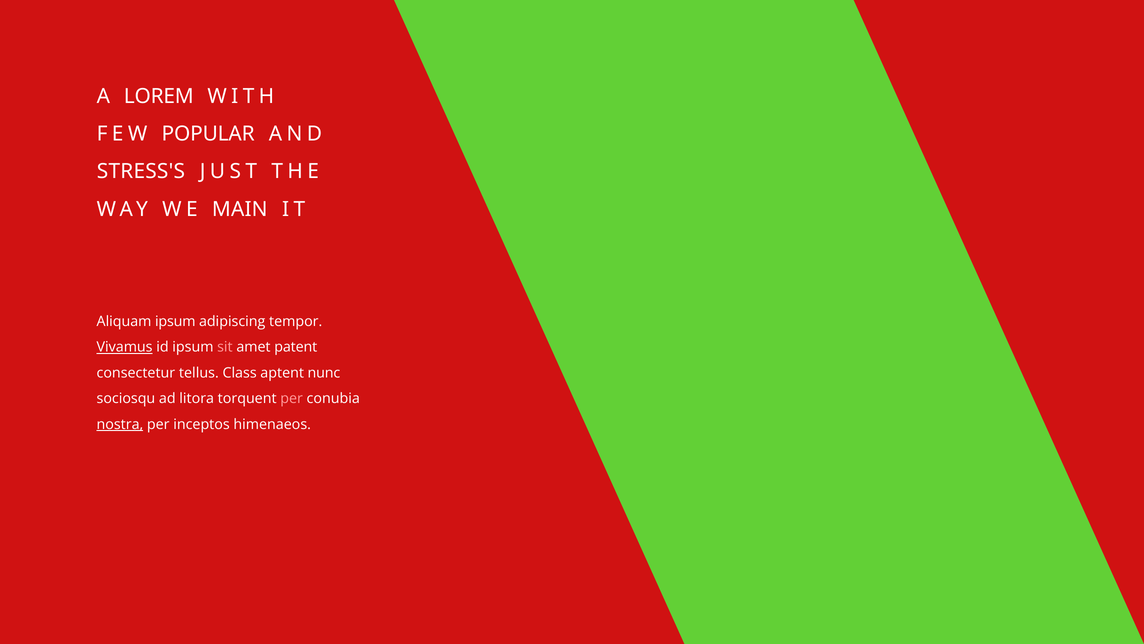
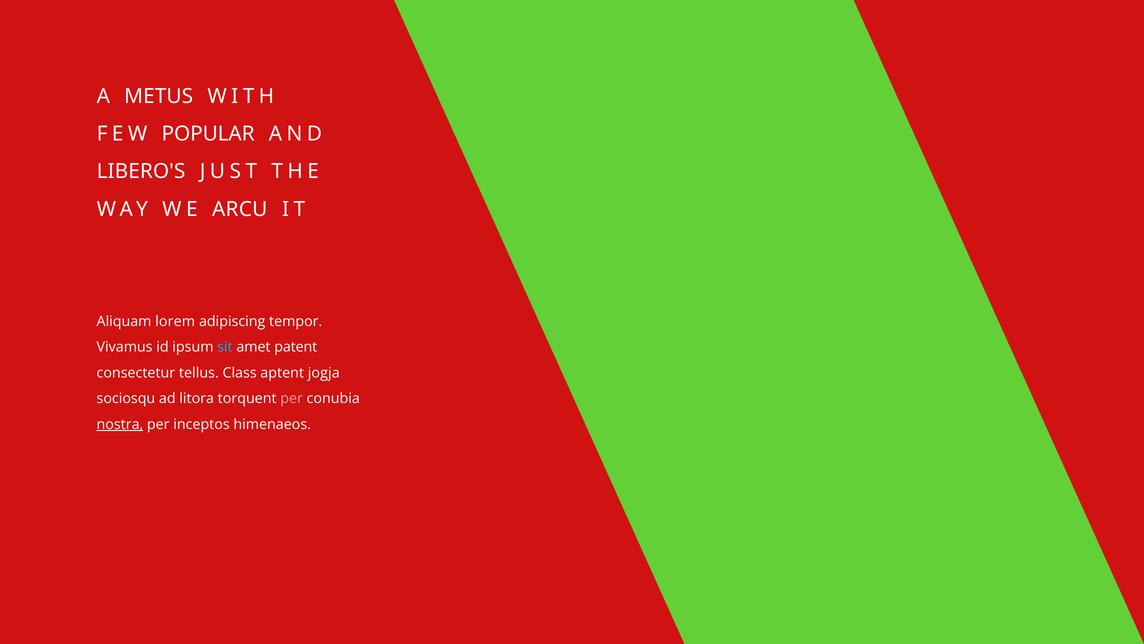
LOREM: LOREM -> METUS (159, 96)
STRESS'S: STRESS'S -> LIBERO'S (141, 171)
MAIN: MAIN -> ARCU (240, 209)
Aliquam ipsum: ipsum -> lorem (175, 321)
Vivamus underline: present -> none (125, 347)
sit colour: pink -> light blue (225, 347)
nunc: nunc -> jogja (324, 373)
